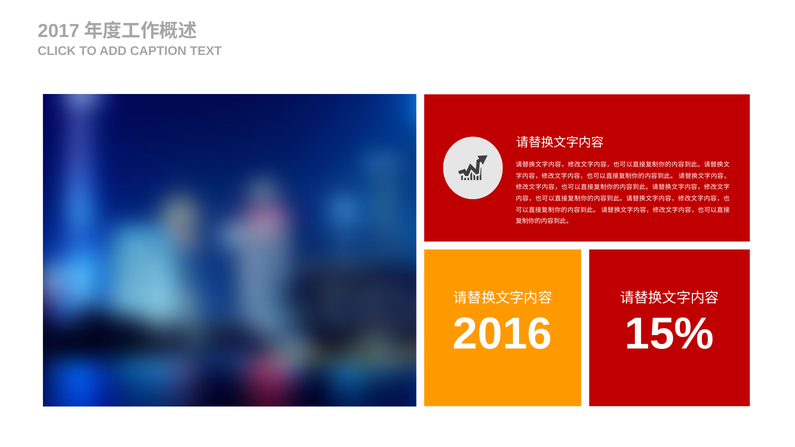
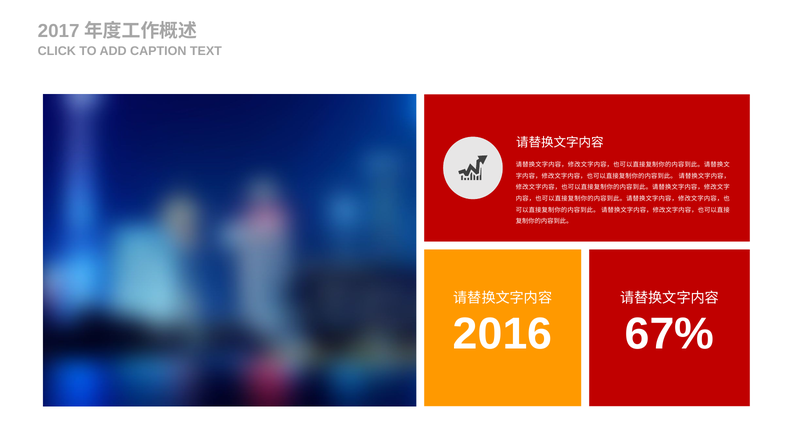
15%: 15% -> 67% (669, 334)
